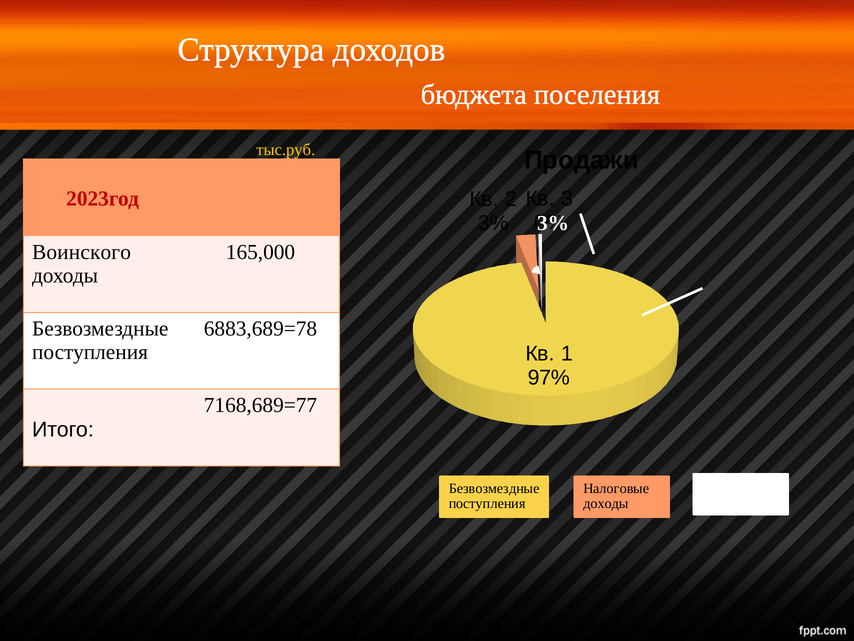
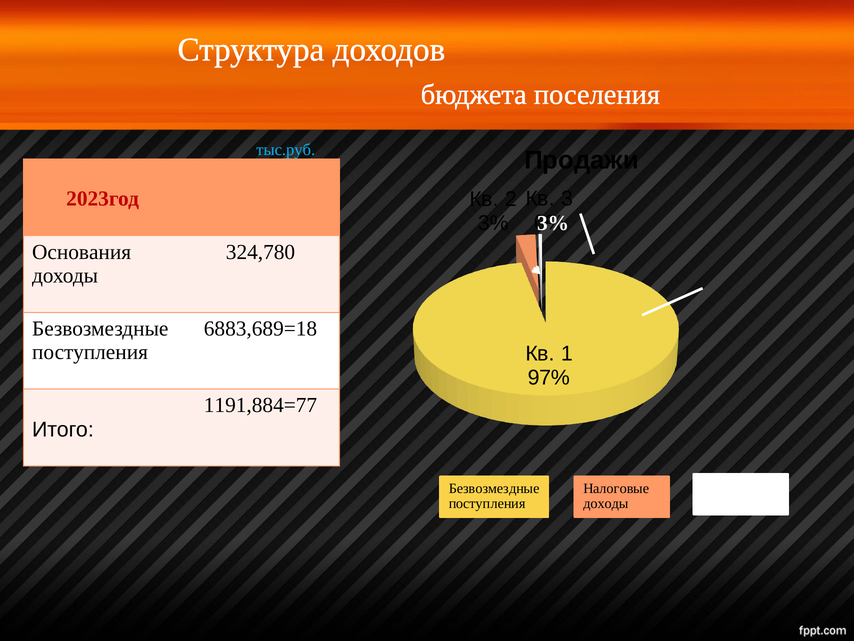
тыс.руб colour: yellow -> light blue (286, 149)
Воинского: Воинского -> Основания (82, 252)
165,000: 165,000 -> 324,780 (261, 252)
6883,689=78: 6883,689=78 -> 6883,689=18 (260, 328)
7168,689=77: 7168,689=77 -> 1191,884=77 (260, 405)
